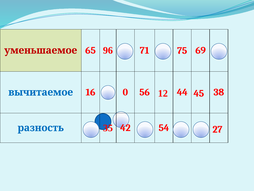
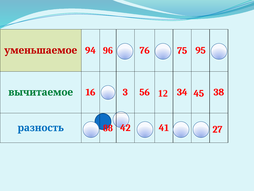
уменьшаемое 65: 65 -> 94 (90, 50)
71: 71 -> 76 (145, 50)
69: 69 -> 95 (201, 50)
вычитаемое colour: blue -> green (41, 92)
0: 0 -> 3 (125, 92)
44: 44 -> 34 (182, 92)
35: 35 -> 88 (108, 128)
54: 54 -> 41 (164, 128)
